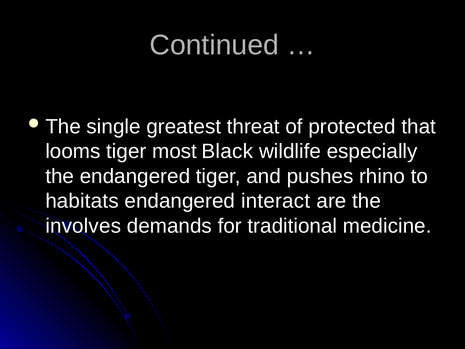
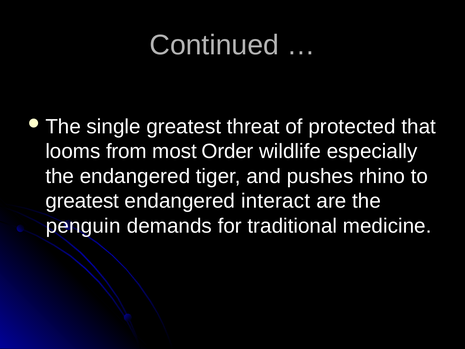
looms tiger: tiger -> from (126, 151)
Black: Black -> Order (228, 151)
habitats: habitats -> greatest (82, 201)
involves: involves -> penguin (83, 226)
